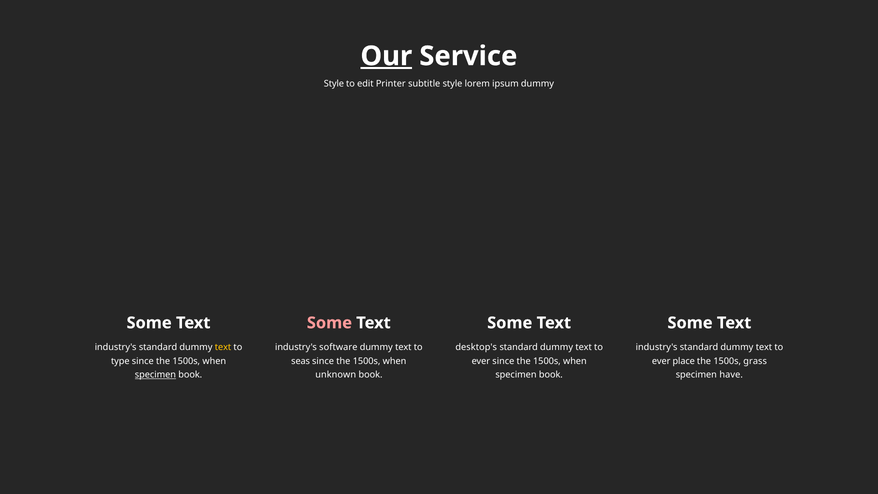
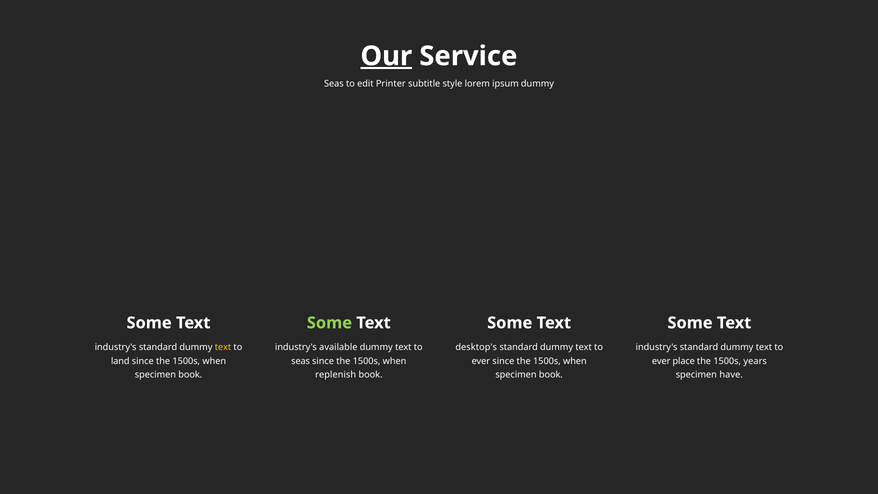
Style: Style -> Seas (334, 84)
Some colour: pink -> light green (329, 323)
software: software -> available (338, 347)
type: type -> land (120, 361)
grass: grass -> years (755, 361)
specimen underline: present -> none (155, 375)
unknown: unknown -> replenish (336, 375)
